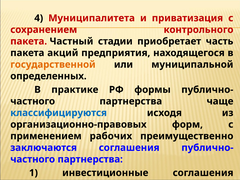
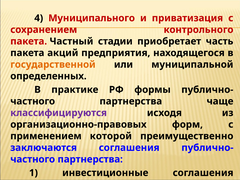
Муниципалитета: Муниципалитета -> Муниципального (92, 18)
классифицируются colour: blue -> purple (59, 113)
рабочих: рабочих -> которой (111, 136)
